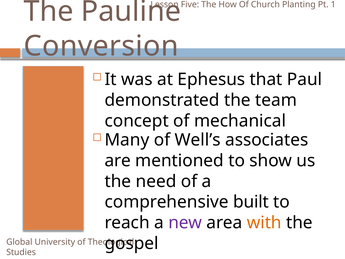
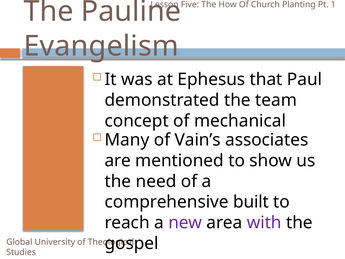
Conversion: Conversion -> Evangelism (101, 46)
Well’s: Well’s -> Vain’s (198, 140)
with colour: orange -> purple (264, 223)
